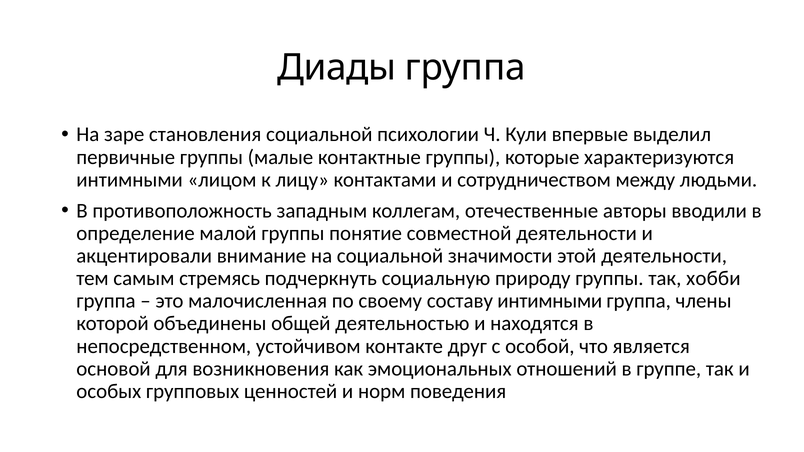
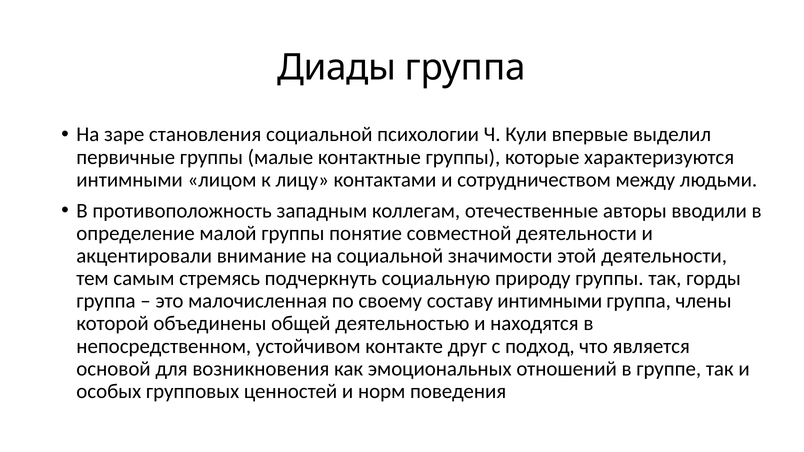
хобби: хобби -> горды (714, 279)
особой: особой -> подход (540, 346)
